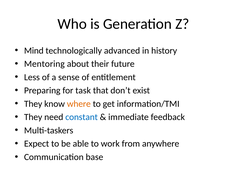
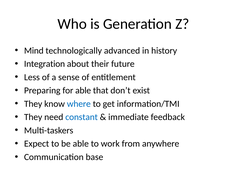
Mentoring: Mentoring -> Integration (45, 64)
for task: task -> able (83, 91)
where colour: orange -> blue (79, 104)
